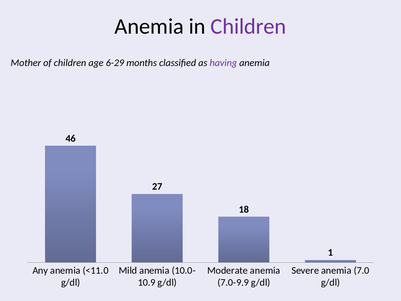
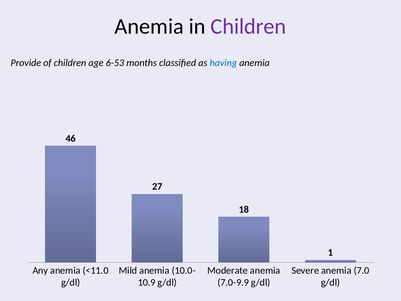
Mother: Mother -> Provide (26, 63)
6-29: 6-29 -> 6-53 (115, 63)
having colour: purple -> blue (223, 63)
